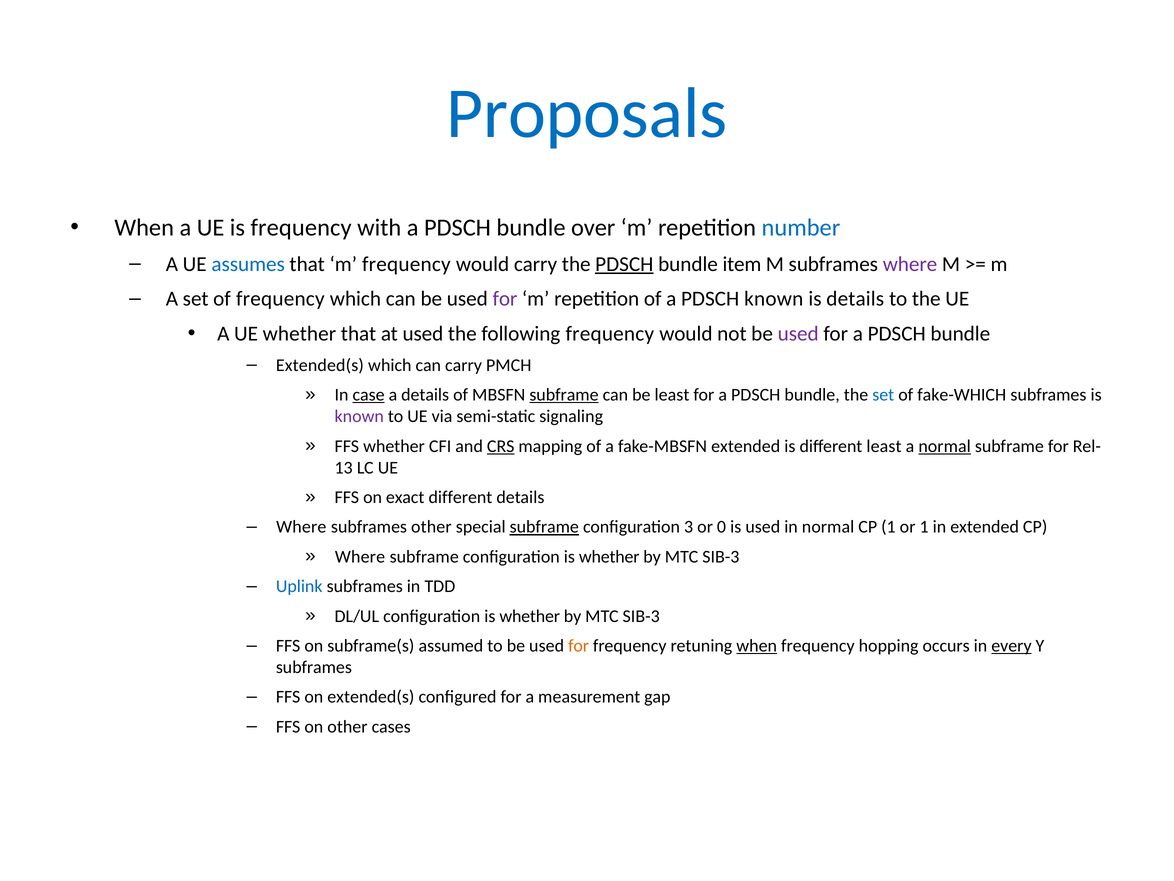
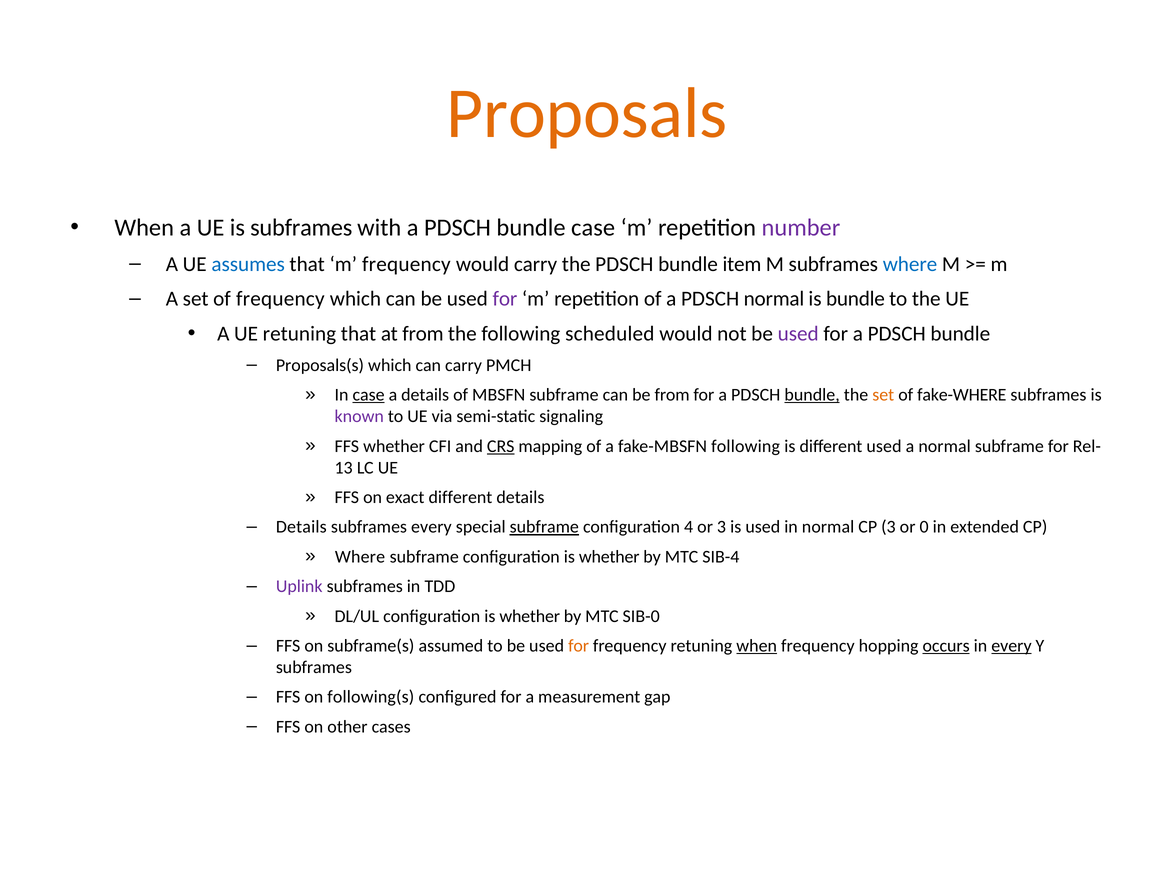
Proposals colour: blue -> orange (587, 114)
is frequency: frequency -> subframes (301, 228)
bundle over: over -> case (593, 228)
number colour: blue -> purple (801, 228)
PDSCH underline: present -> none (624, 264)
where colour: purple -> blue (910, 264)
PDSCH known: known -> normal (774, 299)
is details: details -> bundle (855, 299)
UE whether: whether -> retuning (299, 334)
at used: used -> from (423, 334)
following frequency: frequency -> scheduled (610, 334)
Extended(s: Extended(s -> Proposals(s (320, 365)
subframe underline: present -> none (564, 395)
be least: least -> from (672, 395)
bundle underline: none -> present (812, 395)
set colour: blue -> orange (883, 395)
fake-WHICH: fake-WHICH -> fake-WHERE (962, 395)
fake-MBSFN extended: extended -> following (746, 446)
different least: least -> used (884, 446)
normal underline: present -> none (945, 446)
Where: Where -> Details (301, 527)
subframes other: other -> every (431, 527)
3: 3 -> 4 (689, 527)
or 0: 0 -> 3 (721, 527)
CP 1: 1 -> 3 (888, 527)
or 1: 1 -> 0 (924, 527)
SIB-3: SIB-3 -> SIB-4 (721, 556)
Uplink colour: blue -> purple (299, 586)
SIB-3: SIB-3 -> SIB-0 (641, 616)
occurs underline: none -> present (946, 645)
on extended(s: extended(s -> following(s (371, 697)
